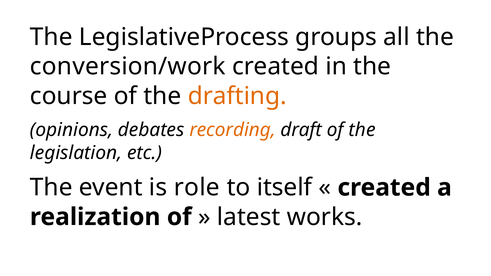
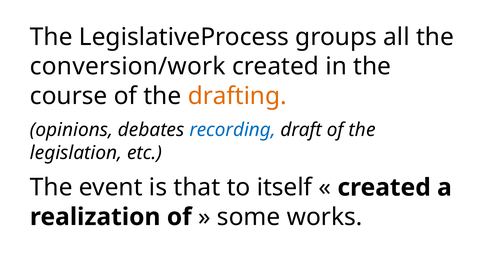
recording colour: orange -> blue (233, 130)
role: role -> that (197, 188)
latest: latest -> some (249, 217)
